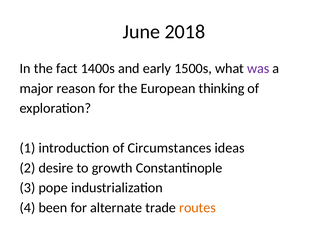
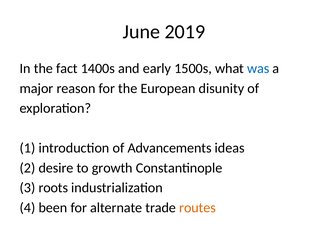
2018: 2018 -> 2019 (185, 32)
was colour: purple -> blue (258, 69)
thinking: thinking -> disunity (221, 88)
Circumstances: Circumstances -> Advancements (170, 148)
pope: pope -> roots (53, 188)
